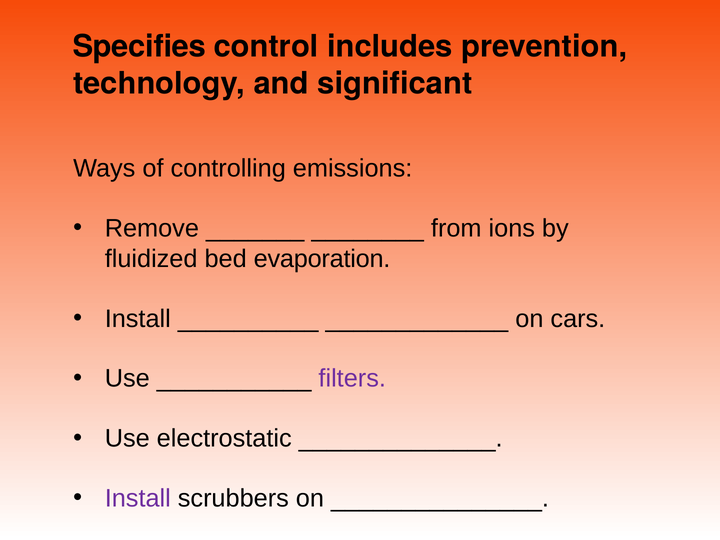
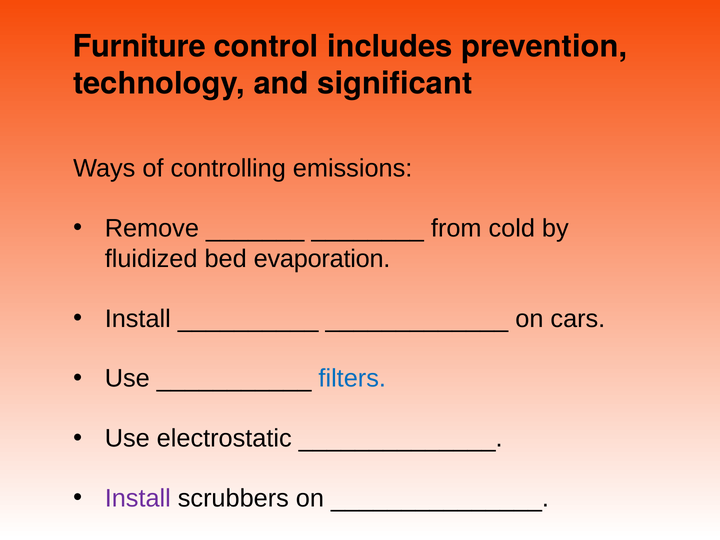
Specifies: Specifies -> Furniture (139, 47)
ions: ions -> cold (512, 228)
filters colour: purple -> blue (352, 379)
